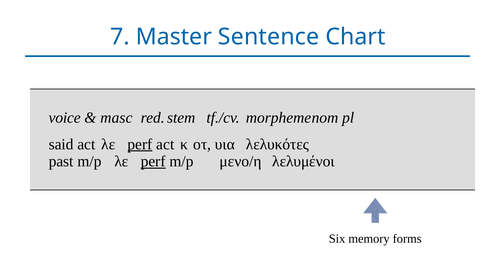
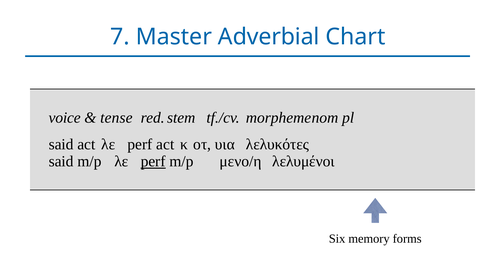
Sentence: Sentence -> Adverbial (269, 37)
masc: masc -> tense (116, 118)
perf underline: present -> none (140, 144)
past: past -> said (61, 161)
